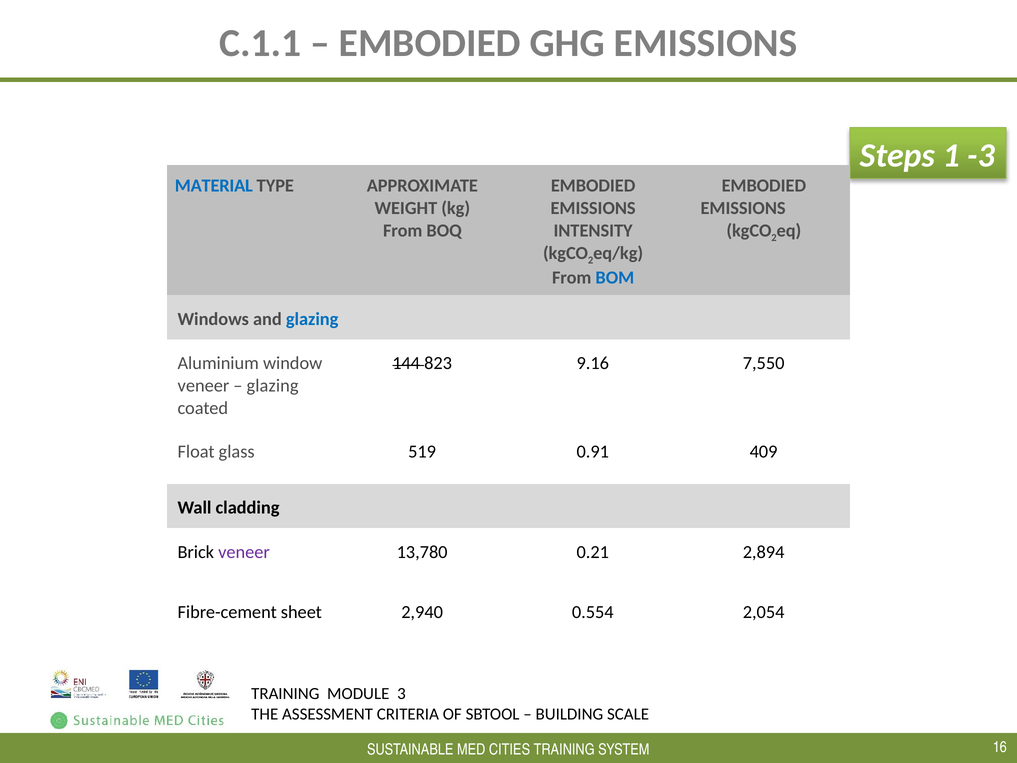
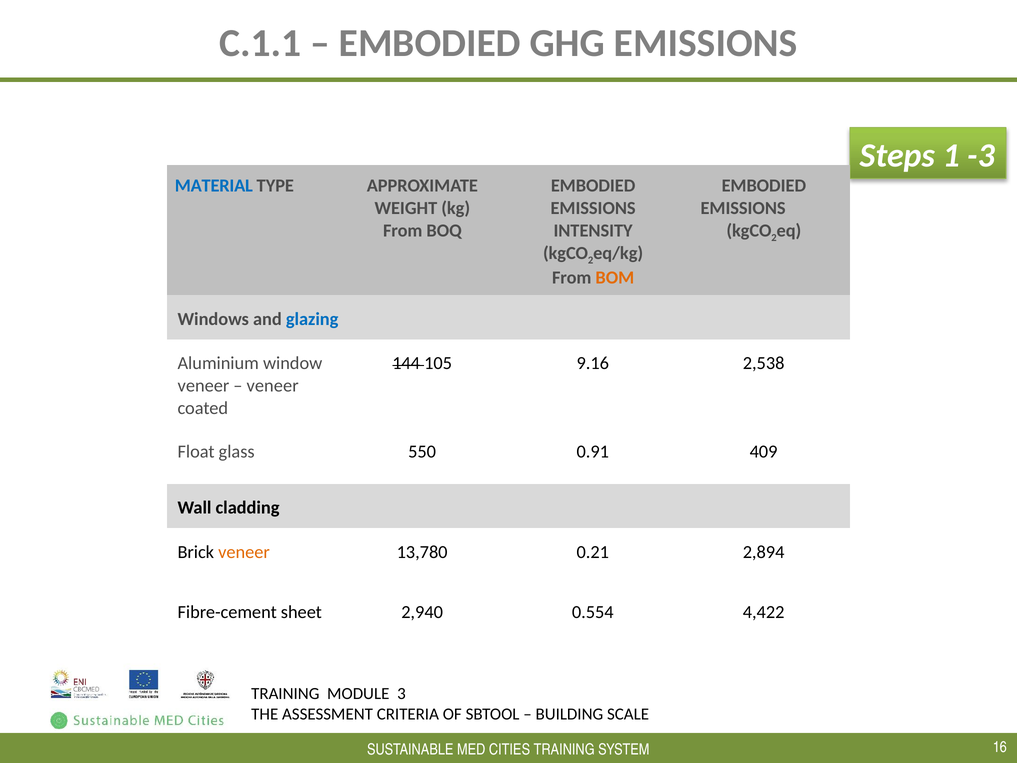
BOM colour: blue -> orange (615, 278)
823: 823 -> 105 (438, 363)
7,550: 7,550 -> 2,538 (764, 363)
glazing: glazing -> veneer (273, 386)
519: 519 -> 550 (422, 452)
veneer colour: purple -> orange (244, 552)
2,054: 2,054 -> 4,422 (764, 612)
